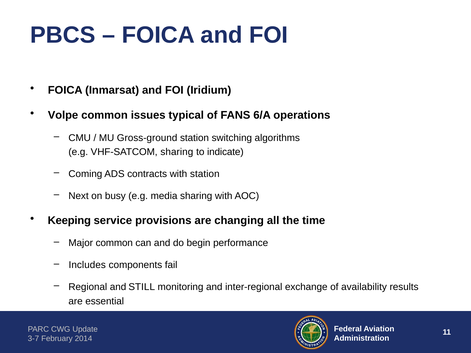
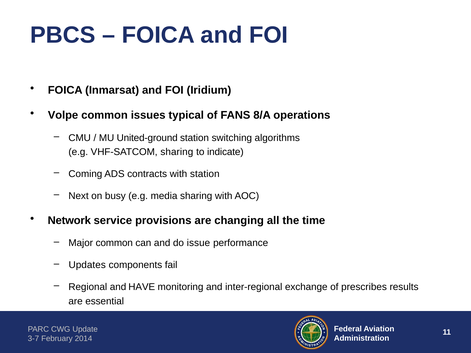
6/A: 6/A -> 8/A (262, 115)
Gross-ground: Gross-ground -> United-ground (147, 138)
Keeping: Keeping -> Network (69, 221)
begin: begin -> issue (198, 243)
Includes: Includes -> Updates (87, 265)
STILL: STILL -> HAVE (142, 287)
availability: availability -> prescribes (364, 287)
